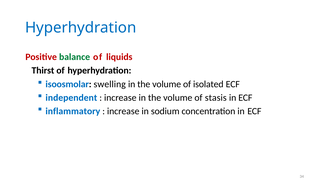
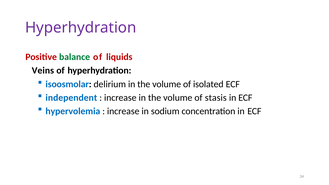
Hyperhydration colour: blue -> purple (81, 28)
Thirst: Thirst -> Veins (43, 70)
swelling: swelling -> delirium (110, 84)
inflammatory: inflammatory -> hypervolemia (73, 111)
